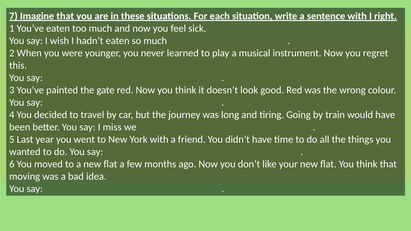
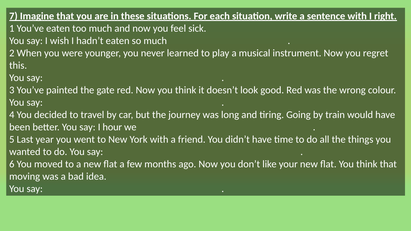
miss: miss -> hour (112, 127)
